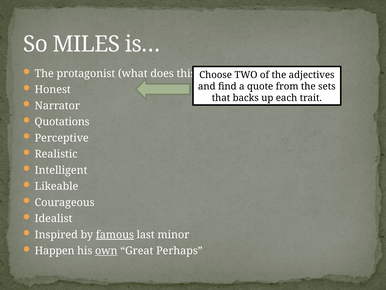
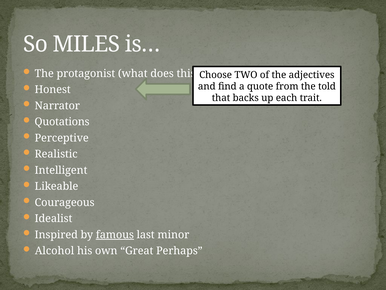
sets: sets -> told (327, 86)
Happen: Happen -> Alcohol (54, 250)
own underline: present -> none (106, 250)
